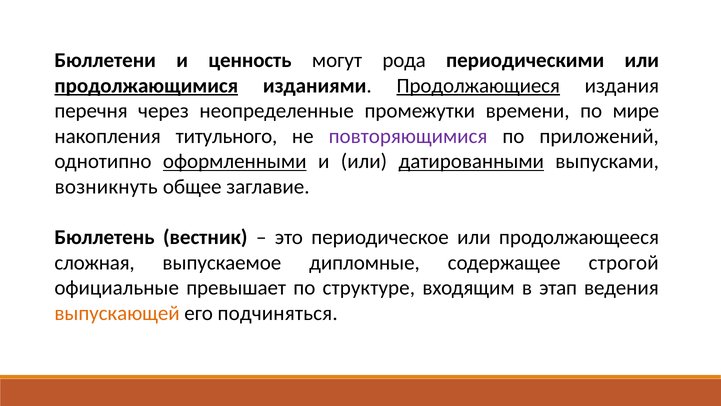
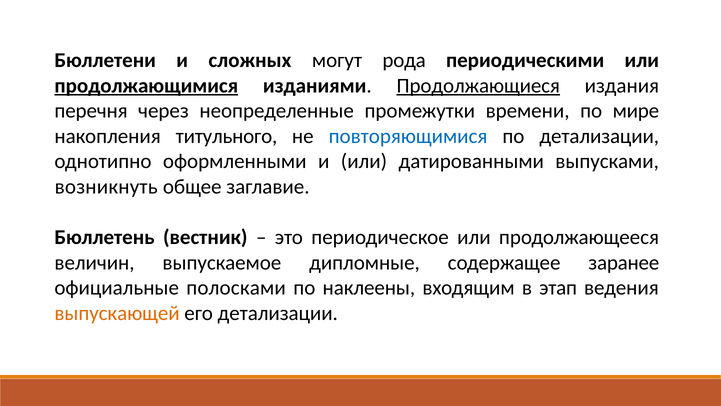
ценность: ценность -> сложных (250, 60)
повторяющимися colour: purple -> blue (408, 136)
по приложений: приложений -> детализации (599, 136)
оформленными underline: present -> none (235, 161)
датированными underline: present -> none (471, 161)
сложная: сложная -> величин (94, 262)
строгой: строгой -> заранее (624, 262)
превышает: превышает -> полосками (236, 288)
структуре: структуре -> наклеены (369, 288)
его подчиняться: подчиняться -> детализации (278, 313)
